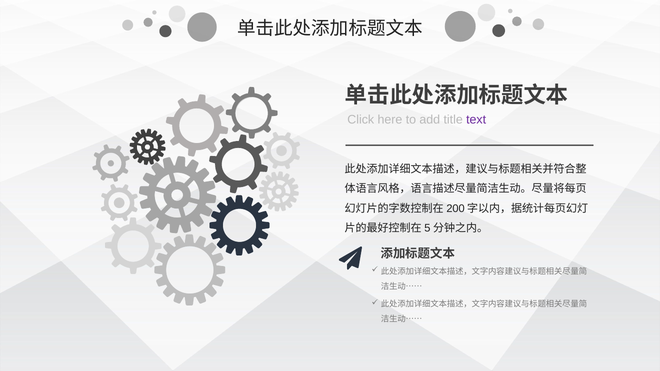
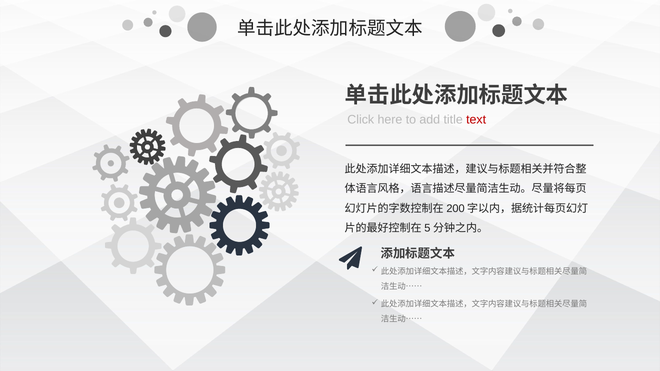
text colour: purple -> red (476, 120)
